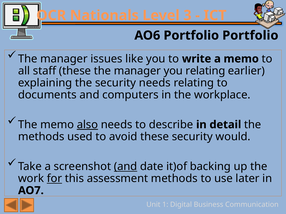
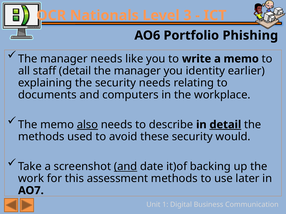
Portfolio Portfolio: Portfolio -> Phishing (250, 36)
manager issues: issues -> needs (106, 59)
staff these: these -> detail (75, 71)
you relating: relating -> identity (205, 71)
detail underline: none -> present (225, 125)
for underline: present -> none (54, 179)
